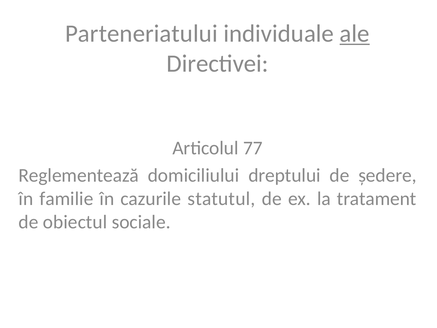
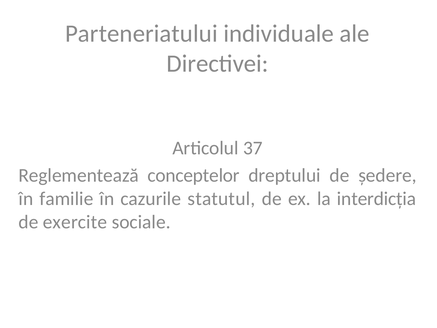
ale underline: present -> none (355, 34)
77: 77 -> 37 (253, 148)
domiciliului: domiciliului -> conceptelor (194, 175)
tratament: tratament -> interdicția (377, 199)
obiectul: obiectul -> exercite (75, 222)
